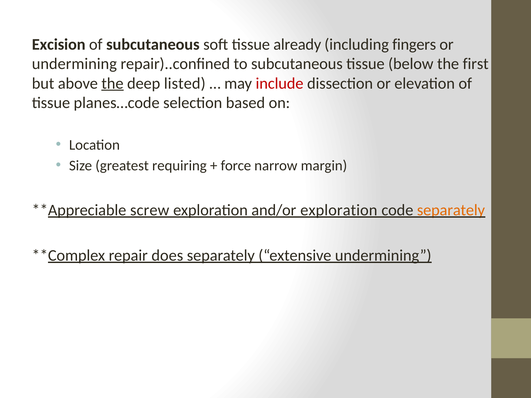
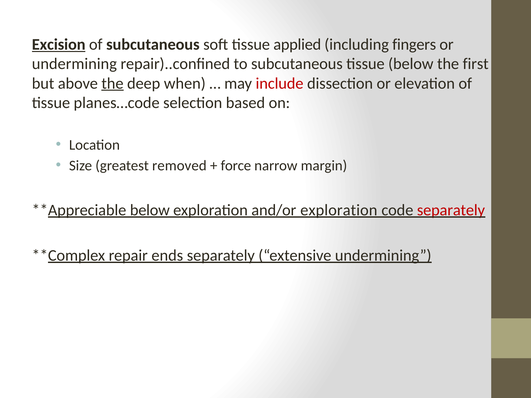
Excision underline: none -> present (59, 44)
already: already -> applied (297, 44)
listed: listed -> when (185, 83)
requiring: requiring -> removed (179, 166)
screw: screw -> below (150, 210)
separately colour: orange -> red (451, 210)
does: does -> ends (167, 256)
